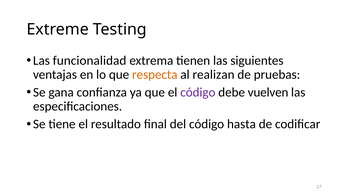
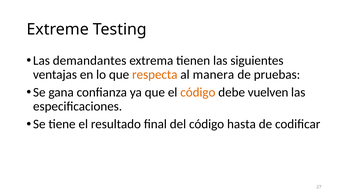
funcionalidad: funcionalidad -> demandantes (90, 60)
realizan: realizan -> manera (213, 74)
código colour: purple -> orange (198, 92)
